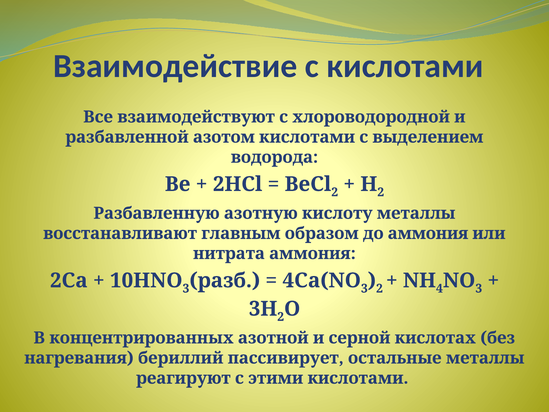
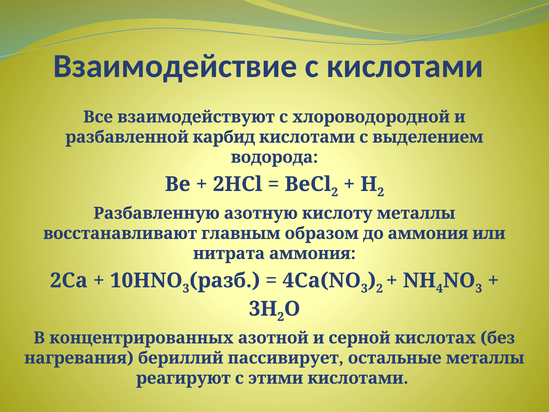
азотом: азотом -> карбид (224, 137)
